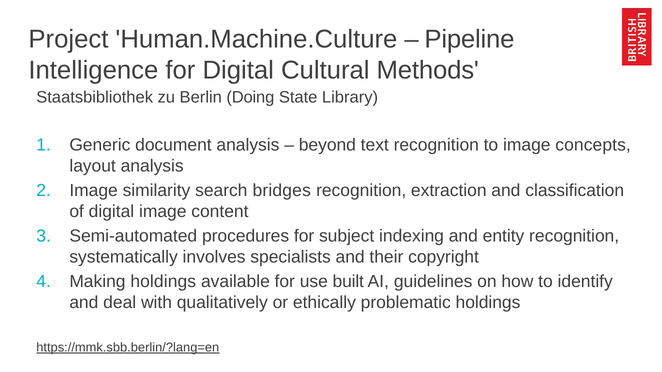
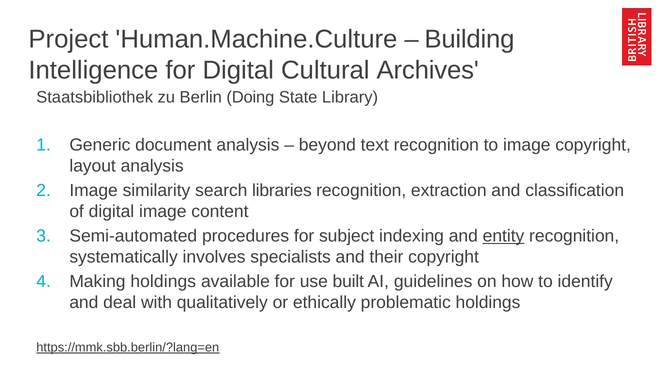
Pipeline: Pipeline -> Building (469, 39)
Methods: Methods -> Archives (428, 70)
image concepts: concepts -> copyright (593, 145)
bridges: bridges -> libraries (282, 191)
entity underline: none -> present (504, 236)
